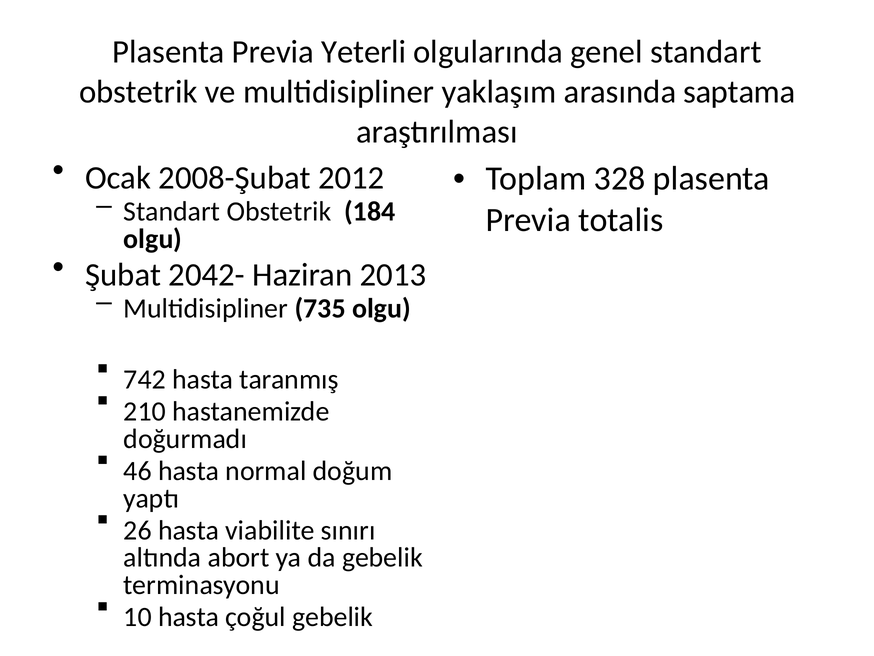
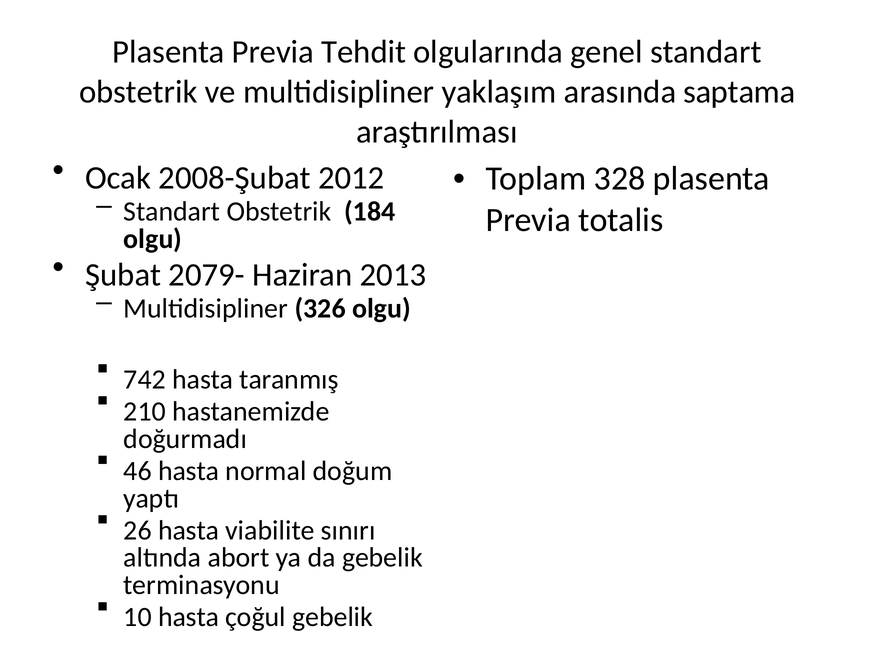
Yeterli: Yeterli -> Tehdit (364, 52)
2042-: 2042- -> 2079- (207, 274)
735: 735 -> 326 (320, 308)
